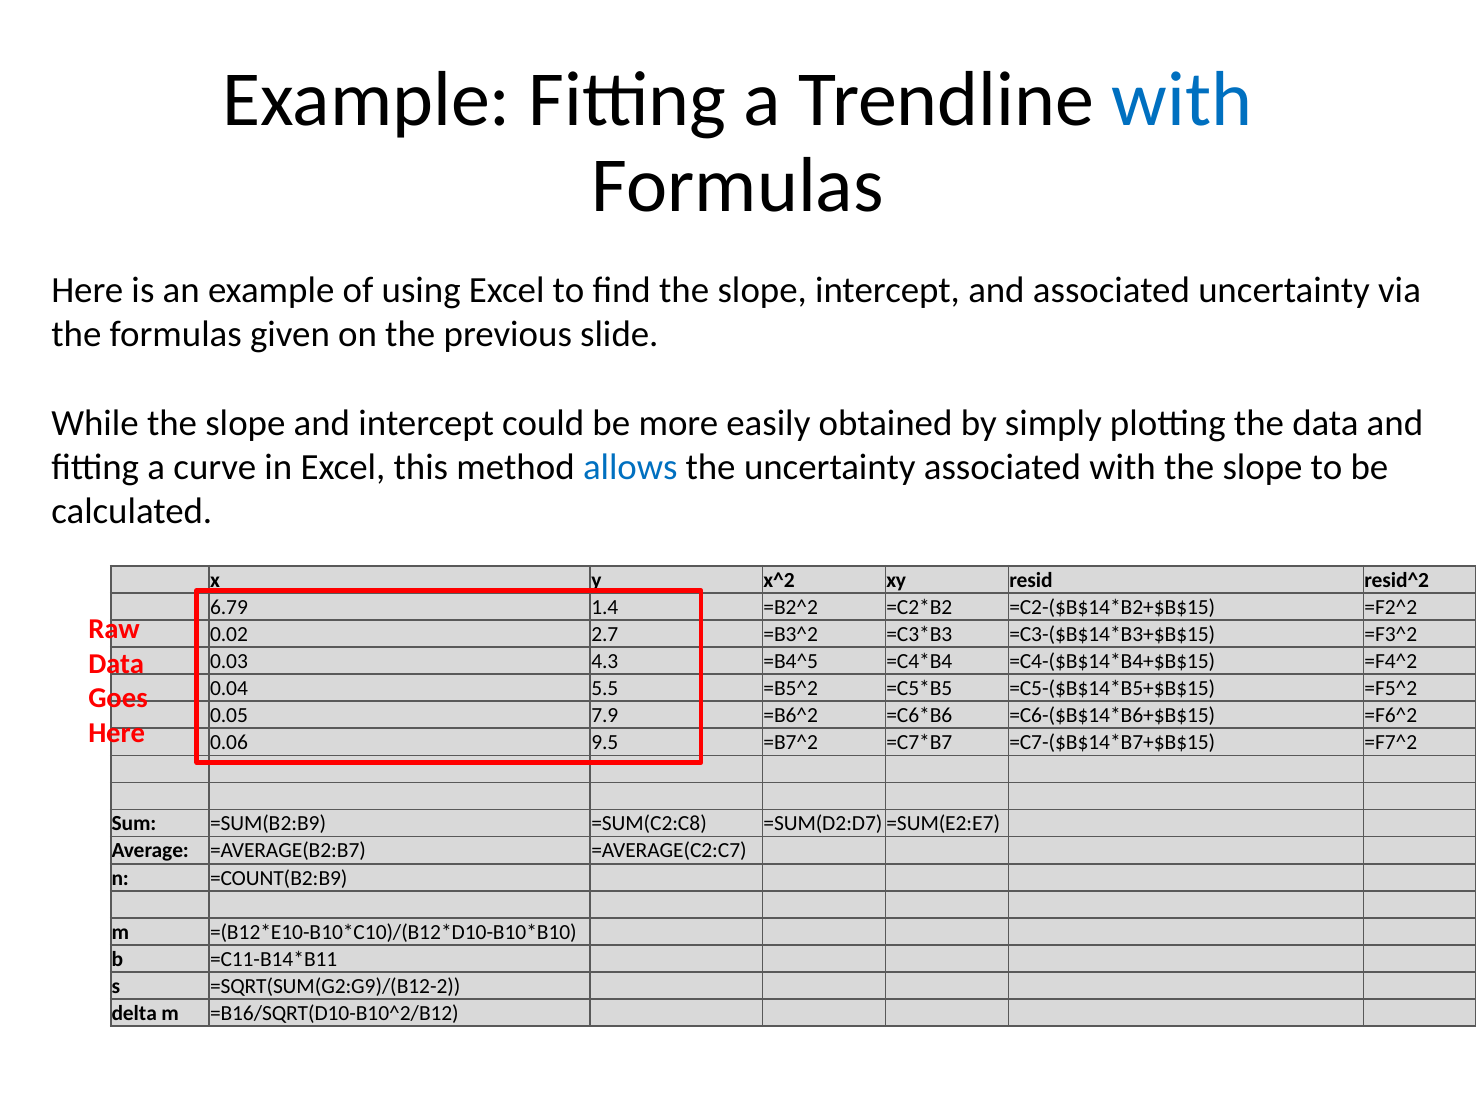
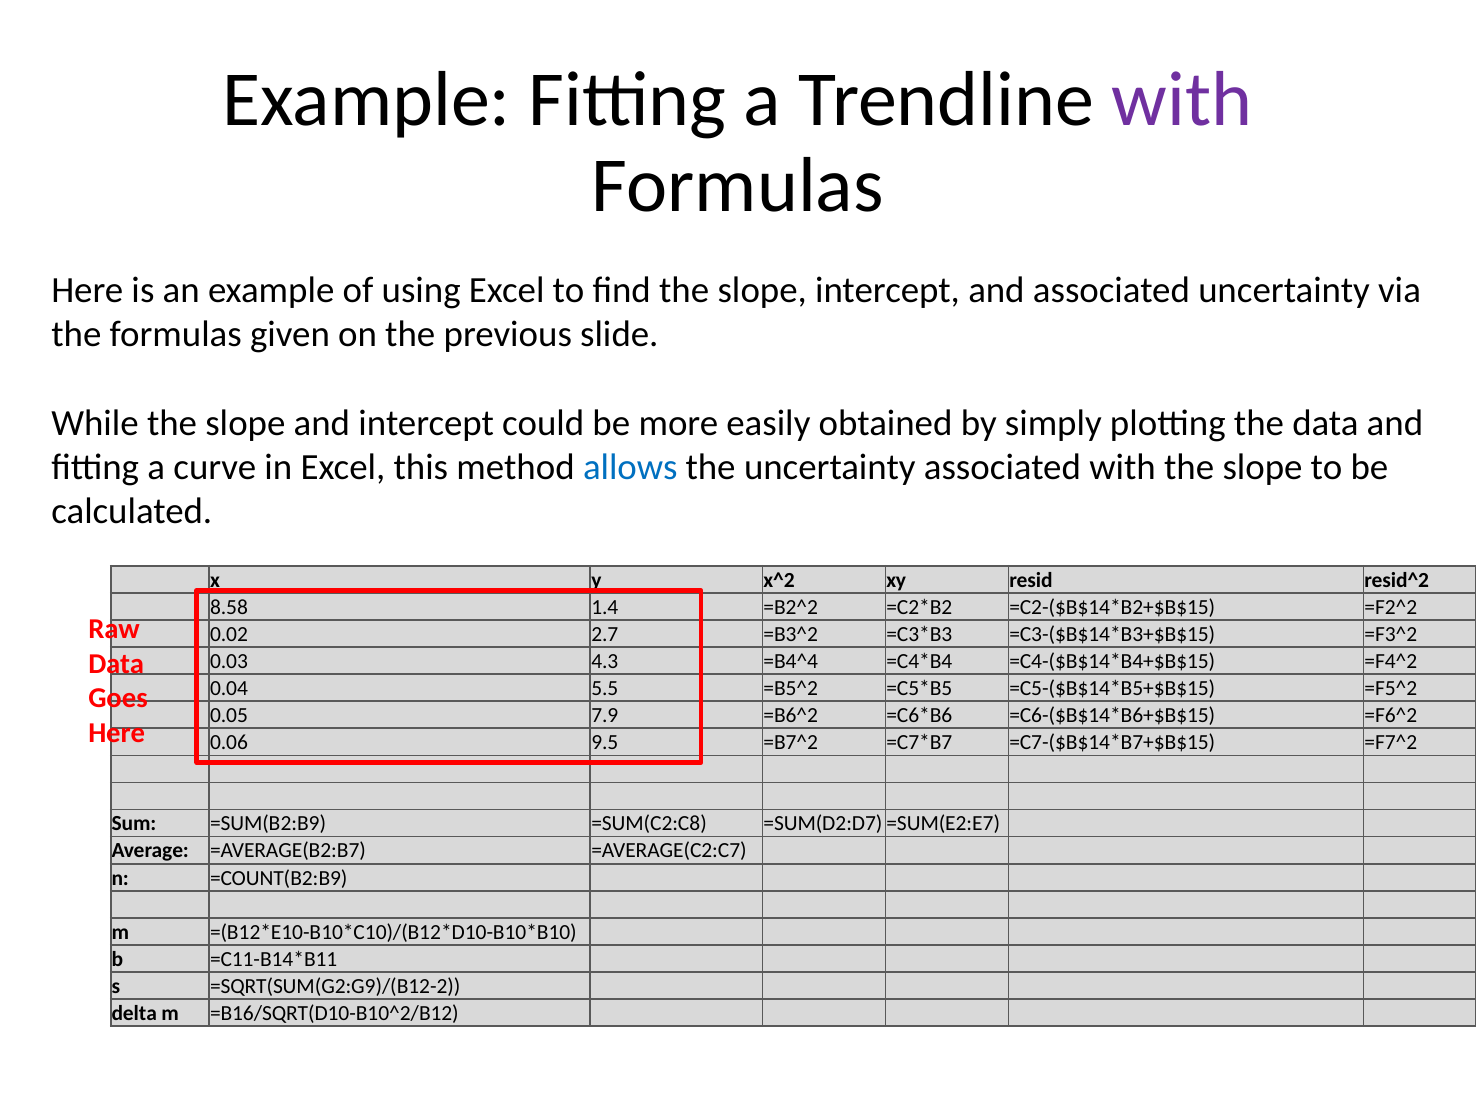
with colour: blue -> purple (1182, 100)
6.79: 6.79 -> 8.58 (229, 607)
=B4^5: =B4^5 -> =B4^4 (791, 661)
